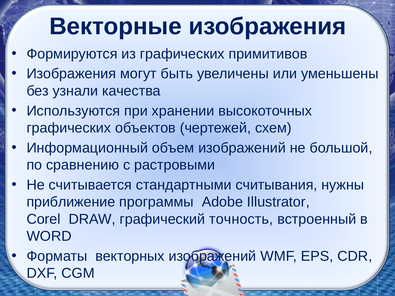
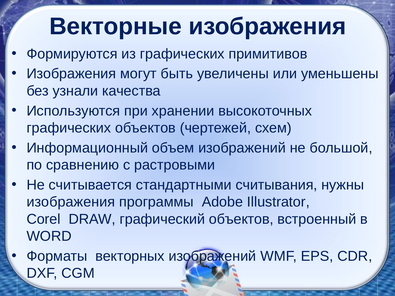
приближение: приближение -> изображения (71, 202)
графический точность: точность -> объектов (241, 219)
